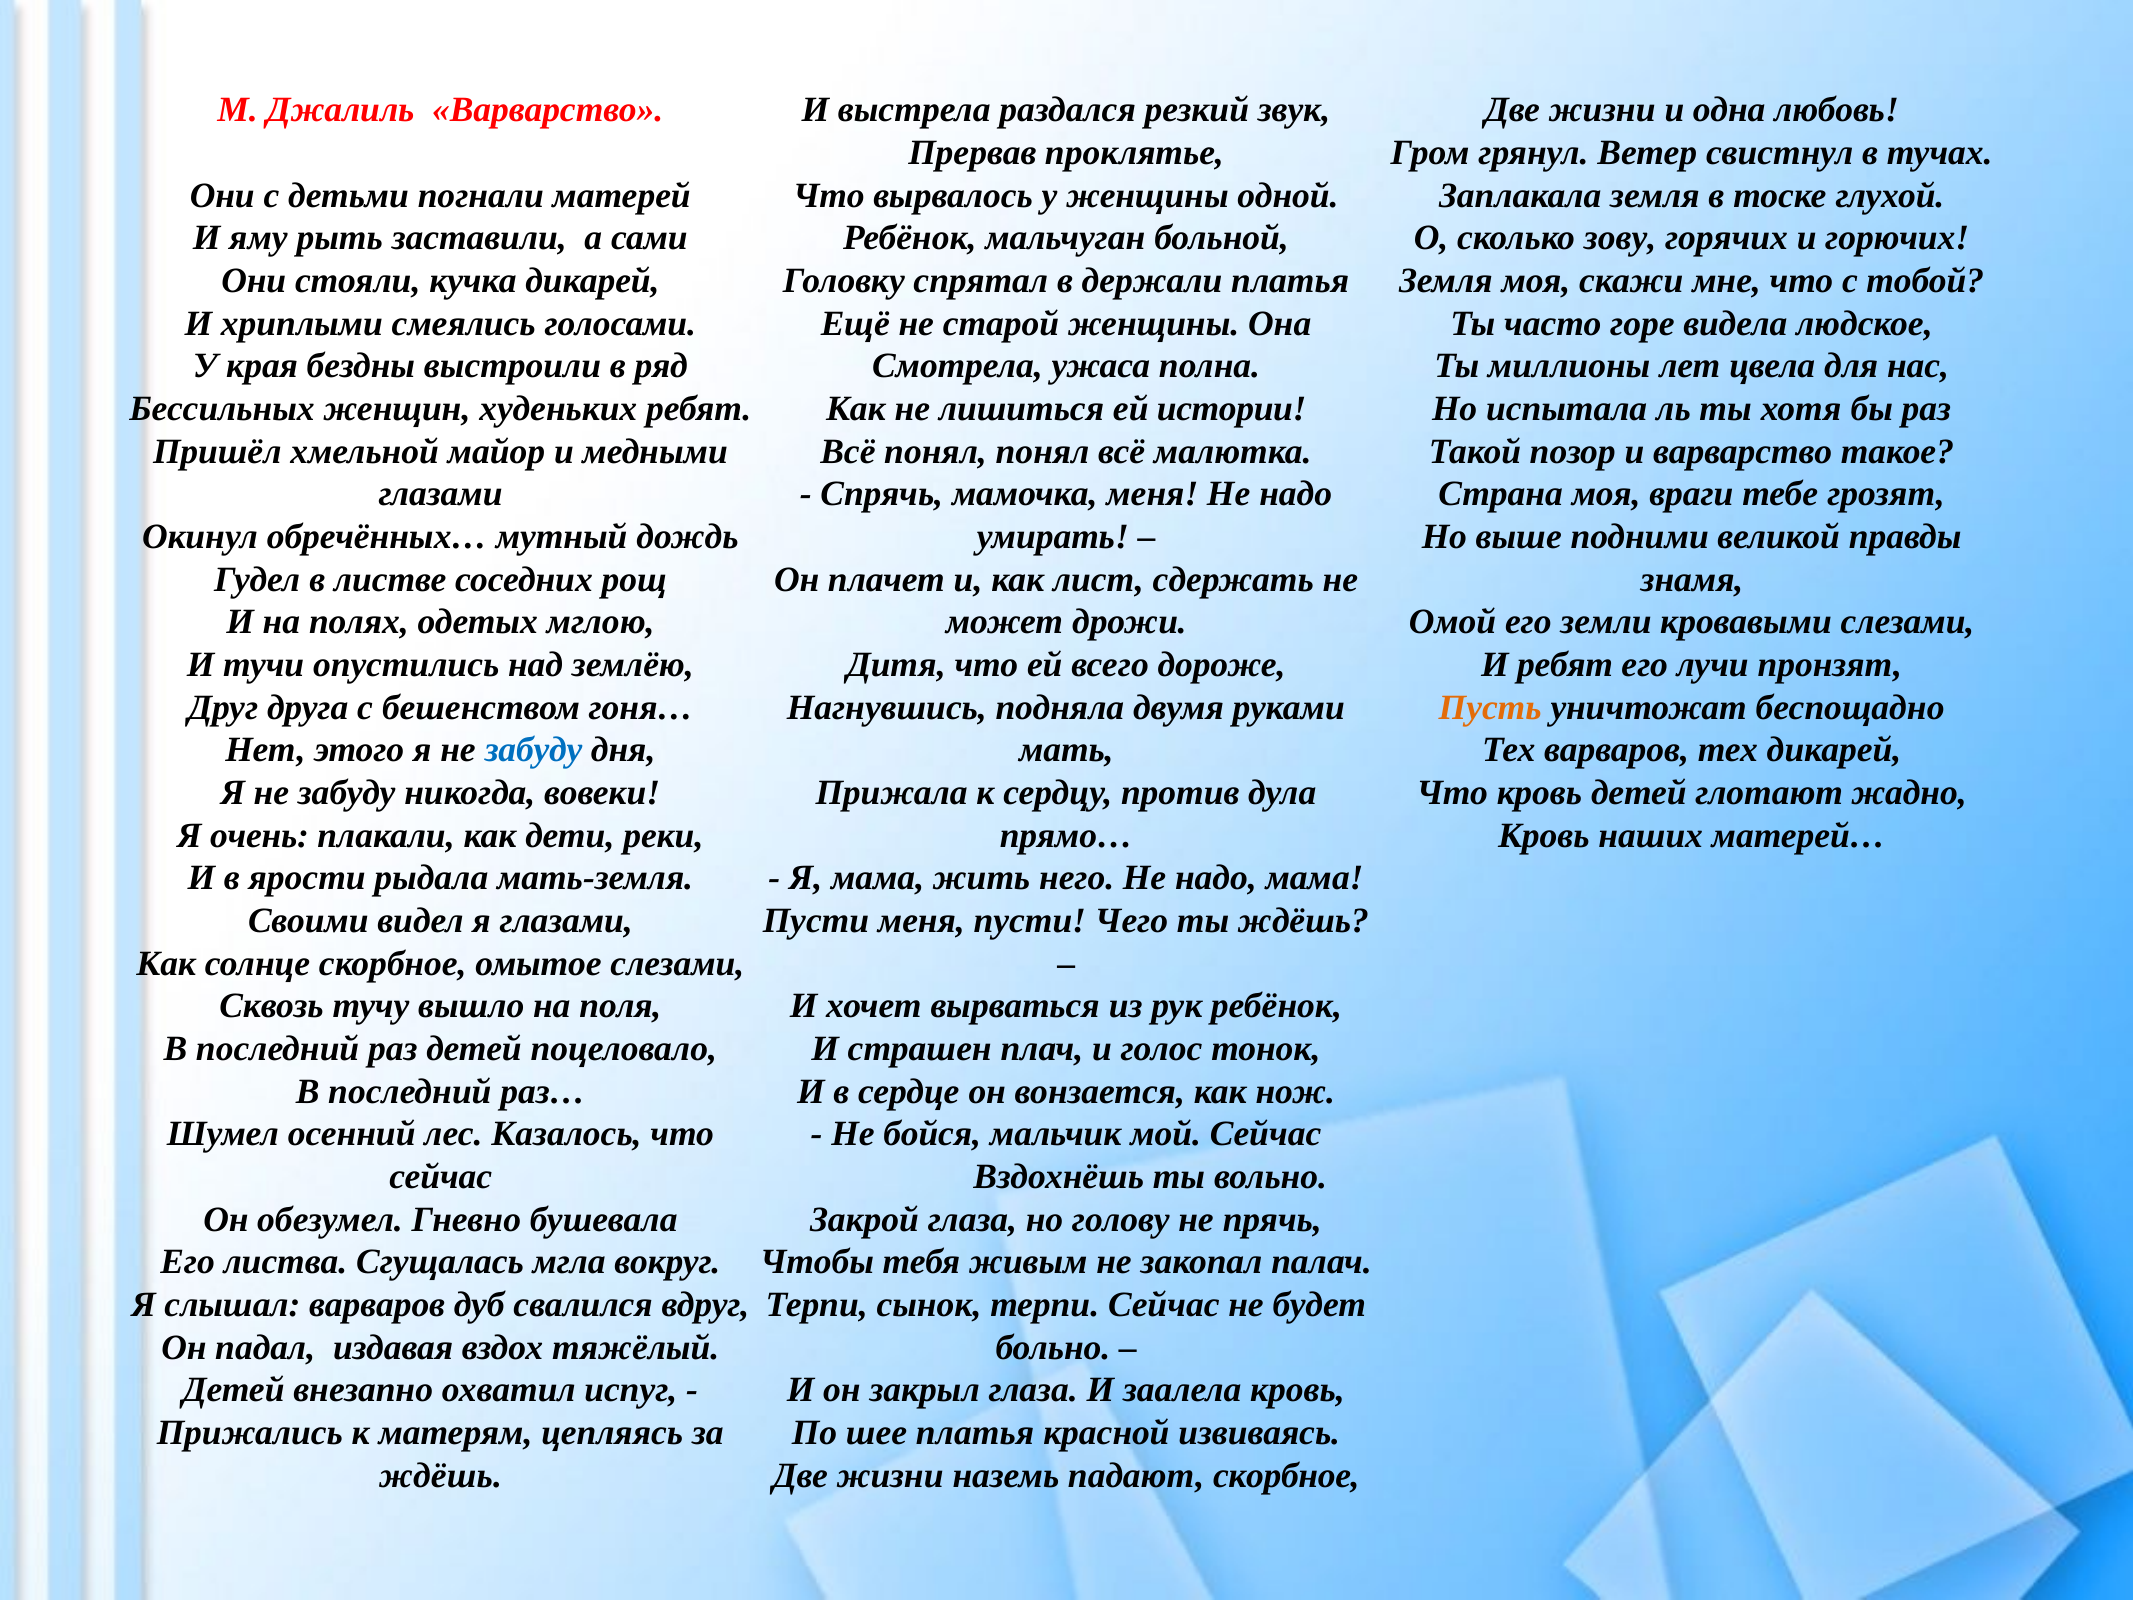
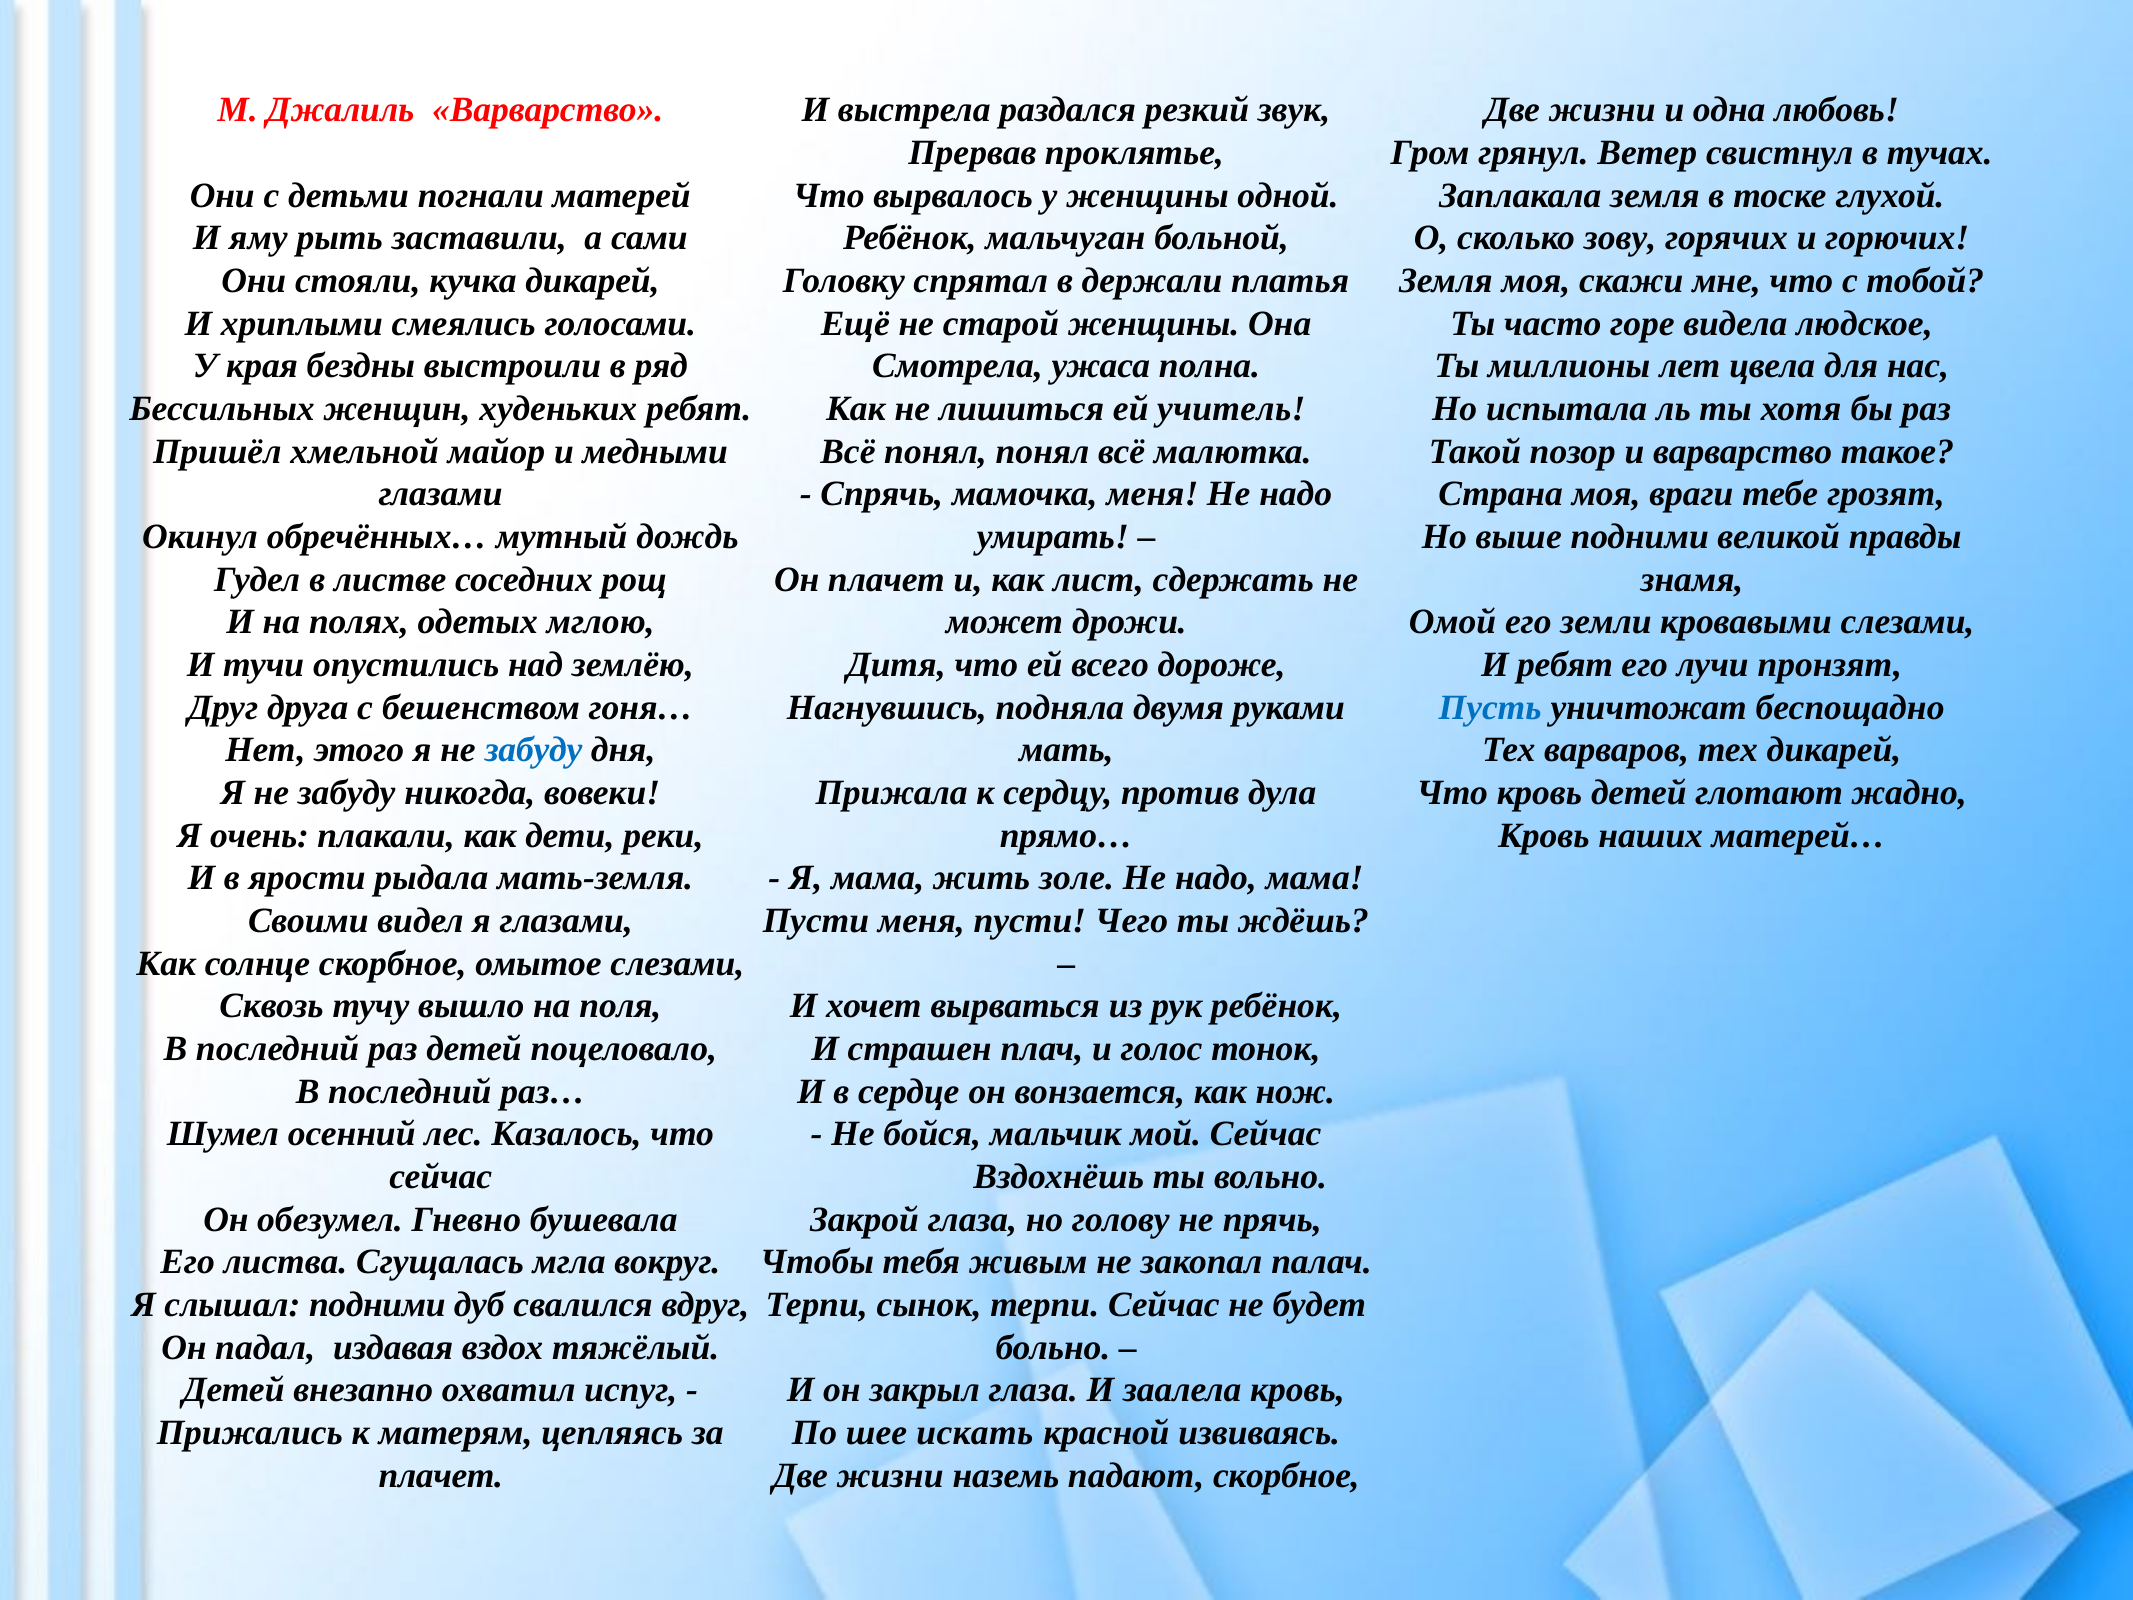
истории: истории -> учитель (1231, 409)
Пусть colour: orange -> blue (1490, 707)
него: него -> золе (1077, 878)
слышал варваров: варваров -> подними (377, 1305)
шее платья: платья -> искать (975, 1433)
ждёшь: ждёшь -> плачет (441, 1475)
